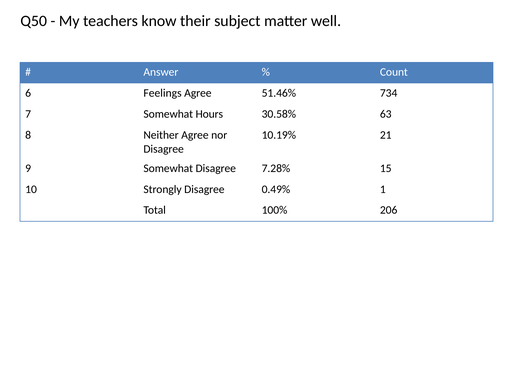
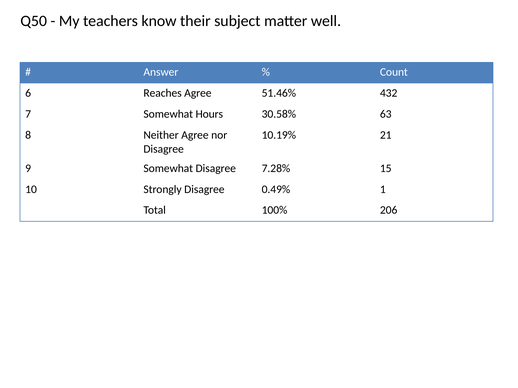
Feelings: Feelings -> Reaches (163, 93)
734: 734 -> 432 (389, 93)
